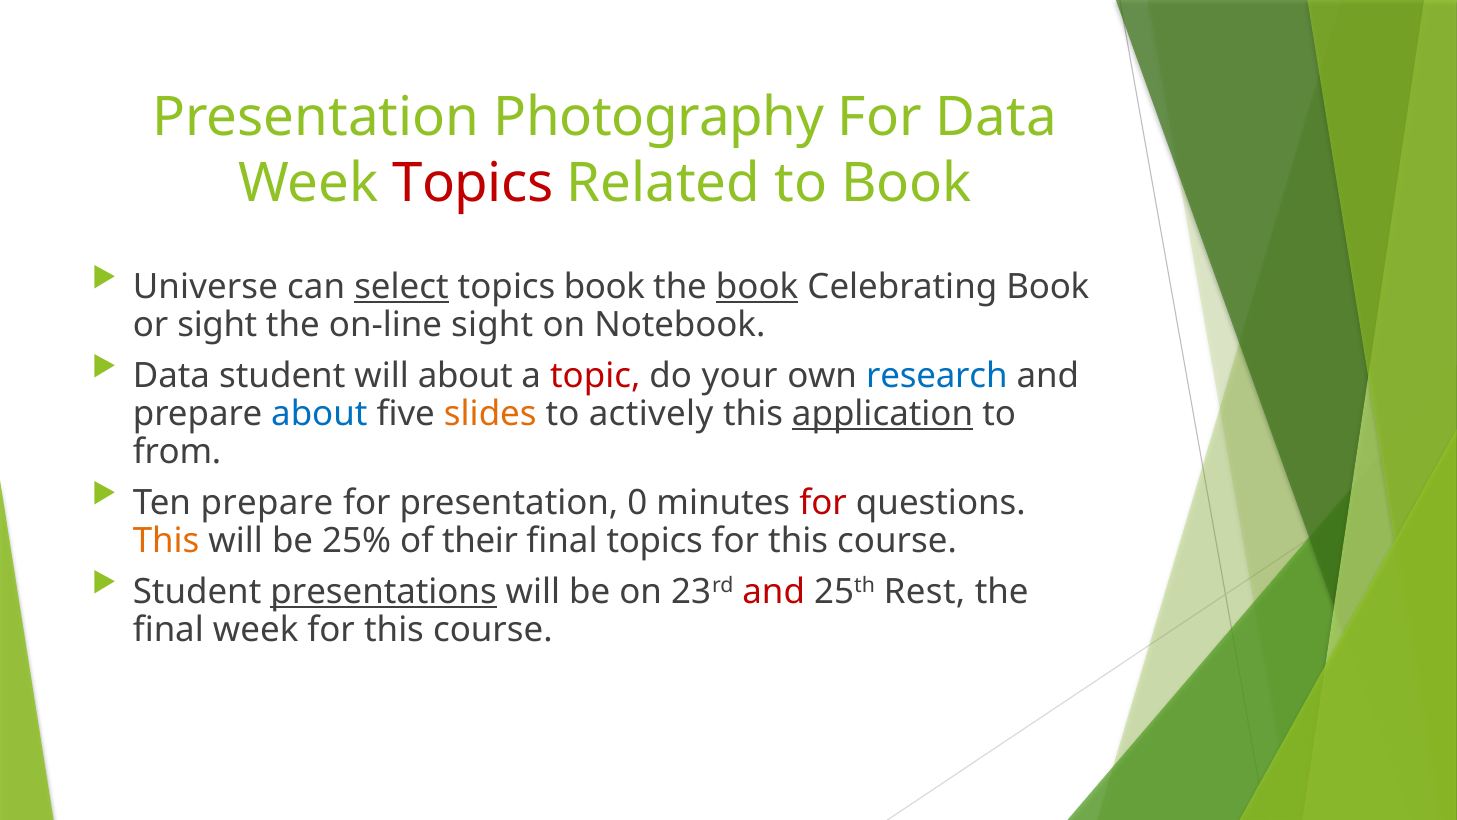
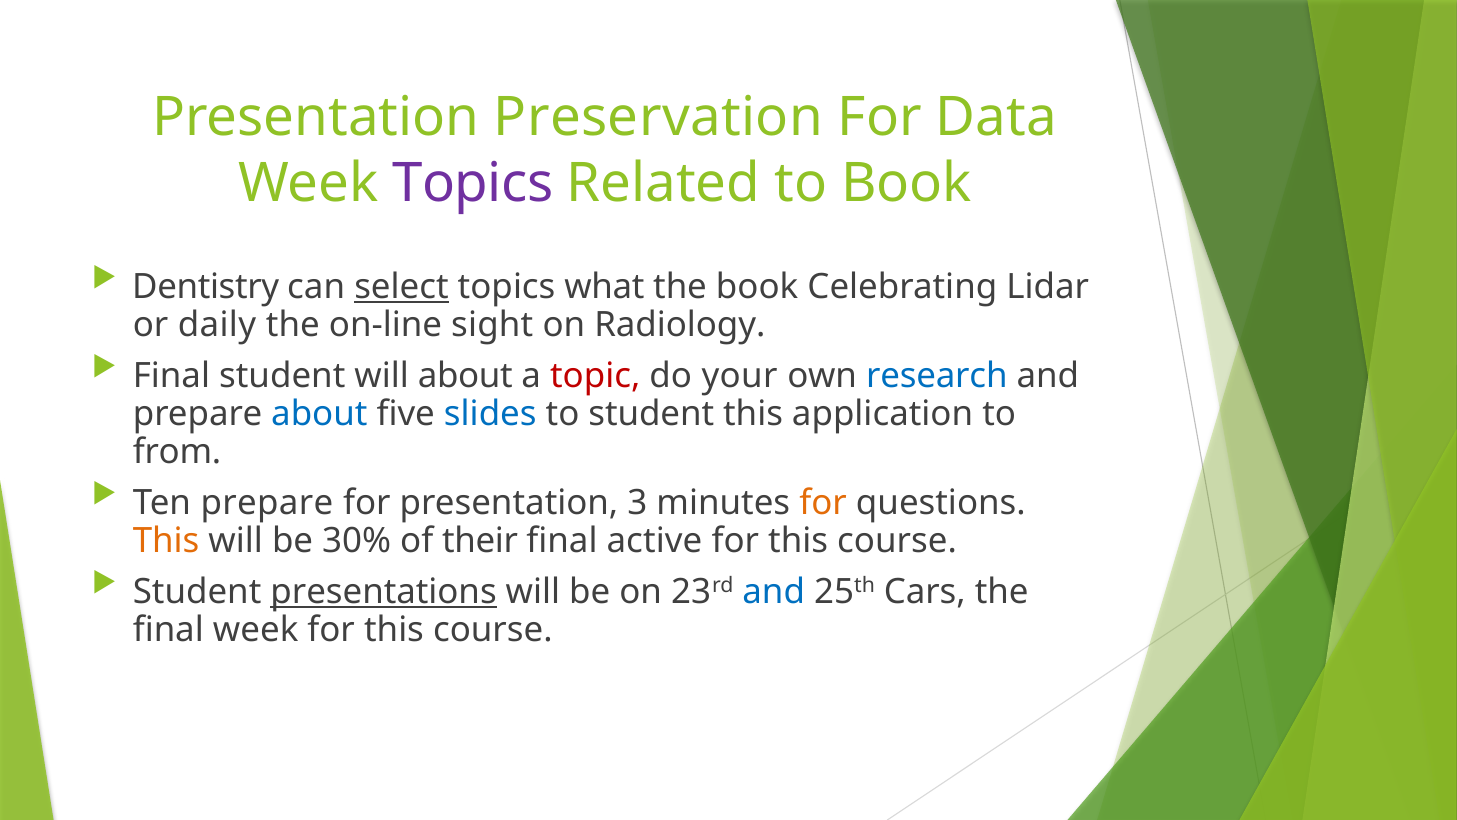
Photography: Photography -> Preservation (658, 118)
Topics colour: red -> purple (473, 183)
Universe: Universe -> Dentistry (206, 287)
topics book: book -> what (604, 287)
book underline: present -> none (757, 287)
Celebrating Book: Book -> Lidar (1048, 287)
or sight: sight -> daily (217, 325)
Notebook: Notebook -> Radiology (680, 325)
Data: Data -> Final (171, 376)
slides colour: orange -> blue (490, 414)
to actively: actively -> student (651, 414)
application underline: present -> none (883, 414)
0: 0 -> 3 (637, 503)
for colour: red -> orange (823, 503)
25%: 25% -> 30% (357, 540)
final topics: topics -> active (654, 540)
and colour: red -> blue (774, 592)
Rest: Rest -> Cars (925, 592)
